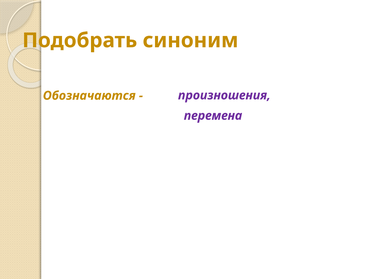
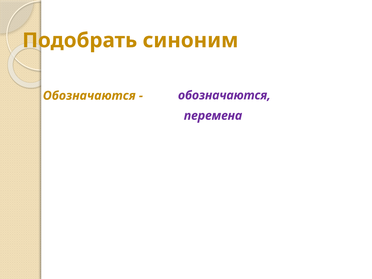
произношения: произношения -> обозначаются (224, 95)
